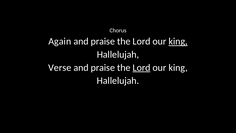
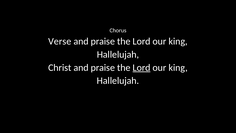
Again: Again -> Verse (60, 41)
king underline: present -> none (178, 41)
Verse: Verse -> Christ (60, 67)
